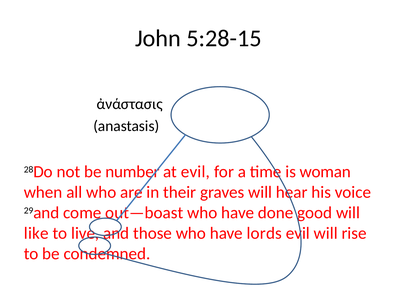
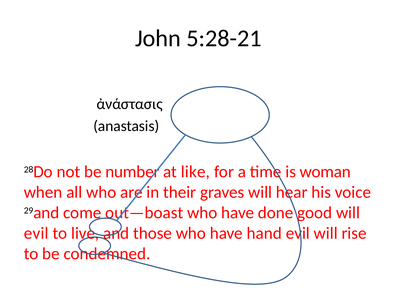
5:28-15: 5:28-15 -> 5:28-21 (224, 38)
at evil: evil -> like (195, 172)
like: like -> evil (36, 233)
lords: lords -> hand (264, 233)
